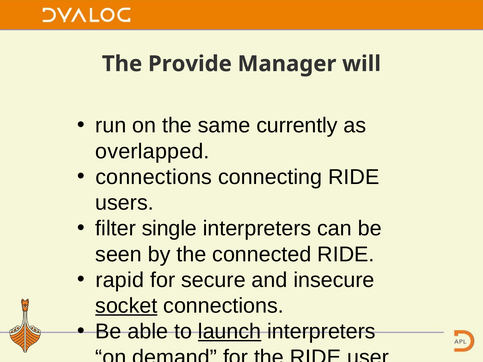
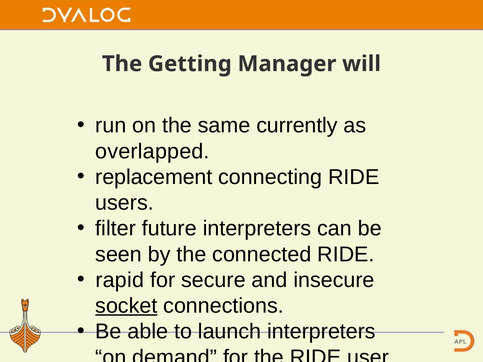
Provide: Provide -> Getting (190, 64)
connections: connections -> replacement (154, 177)
single: single -> future (169, 229)
launch underline: present -> none (230, 332)
